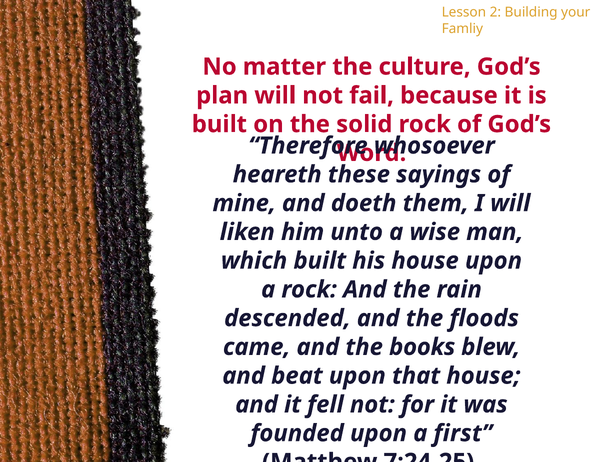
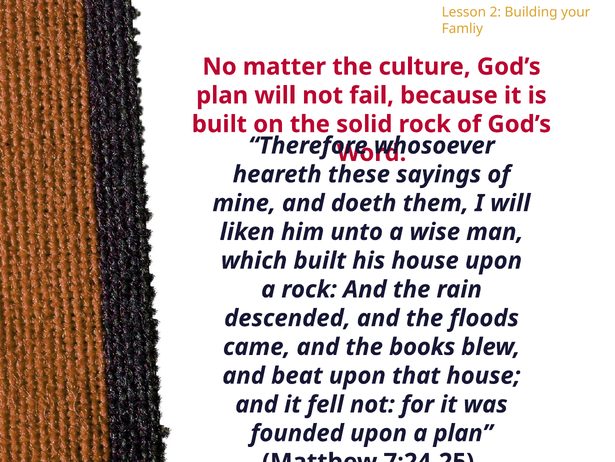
a first: first -> plan (463, 433)
